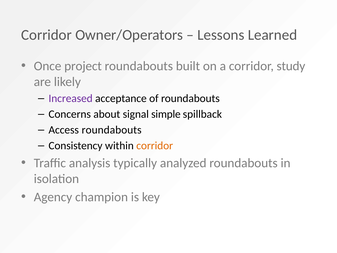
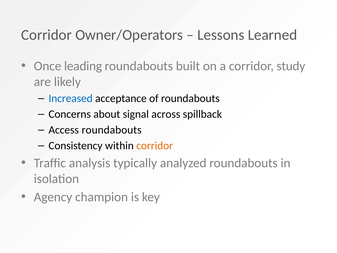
project: project -> leading (83, 66)
Increased colour: purple -> blue (71, 98)
simple: simple -> across (166, 114)
